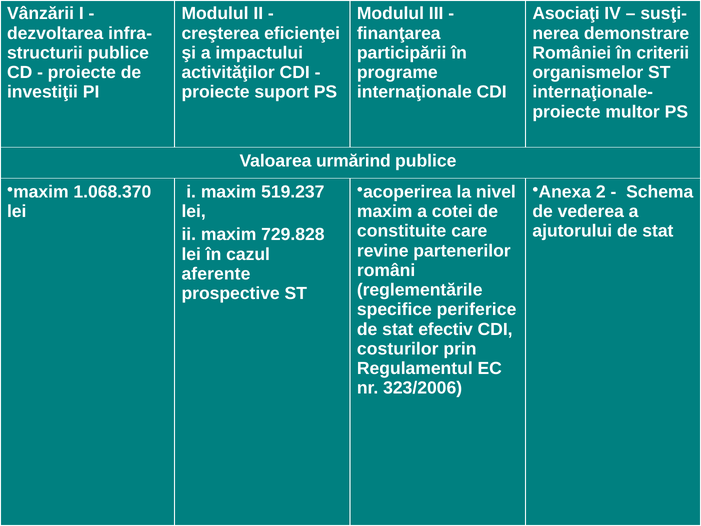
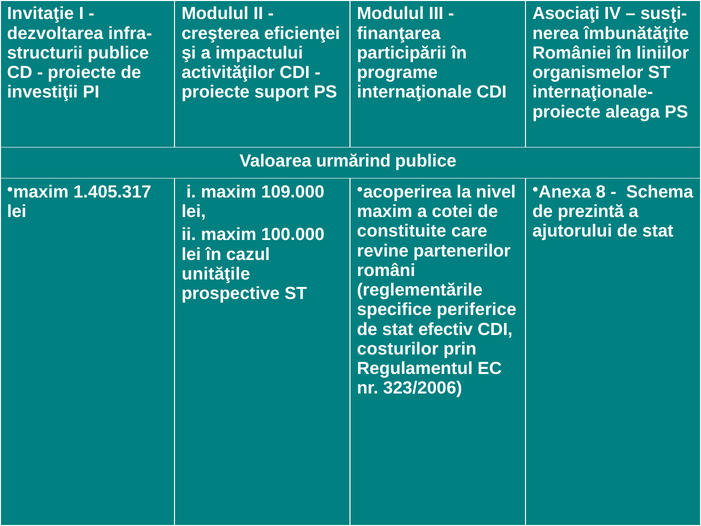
Vânzării: Vânzării -> Invitaţie (40, 14)
demonstrare: demonstrare -> îmbunătăţite (636, 33)
criterii: criterii -> liniilor (663, 53)
multor: multor -> aleaga (633, 112)
1.068.370: 1.068.370 -> 1.405.317 (112, 192)
2: 2 -> 8 (601, 192)
519.237: 519.237 -> 109.000 (293, 192)
vederea: vederea -> prezintă (591, 211)
729.828: 729.828 -> 100.000 (293, 235)
aferente: aferente -> unităţile (216, 274)
